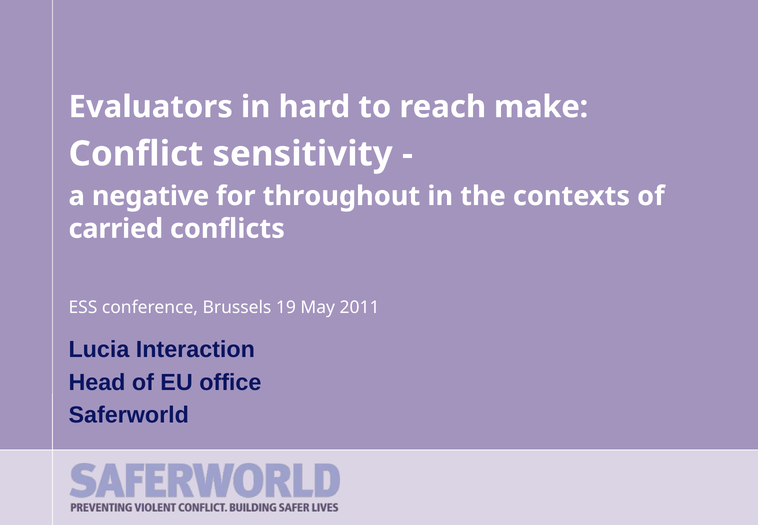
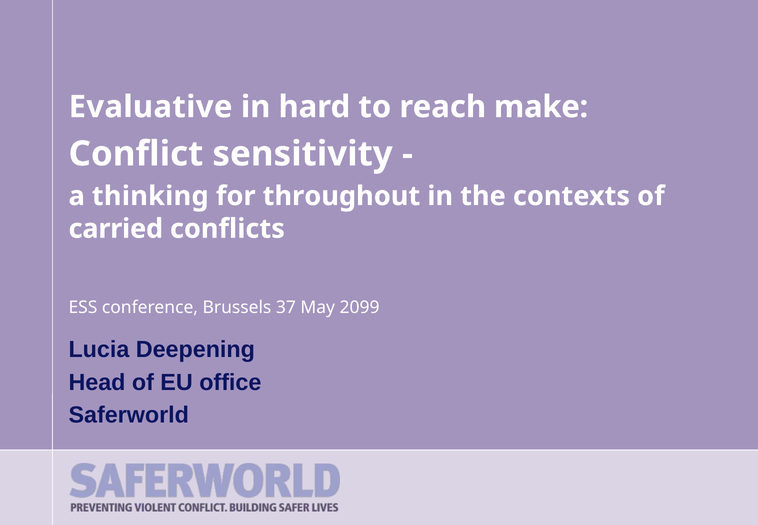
Evaluators: Evaluators -> Evaluative (151, 107)
negative: negative -> thinking (150, 196)
19: 19 -> 37 (286, 307)
2011: 2011 -> 2099 (360, 307)
Interaction: Interaction -> Deepening (195, 350)
